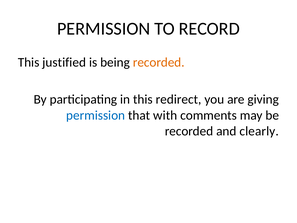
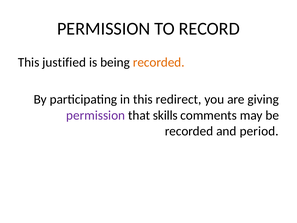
permission colour: blue -> purple (96, 115)
with: with -> skills (165, 115)
clearly: clearly -> period (259, 131)
